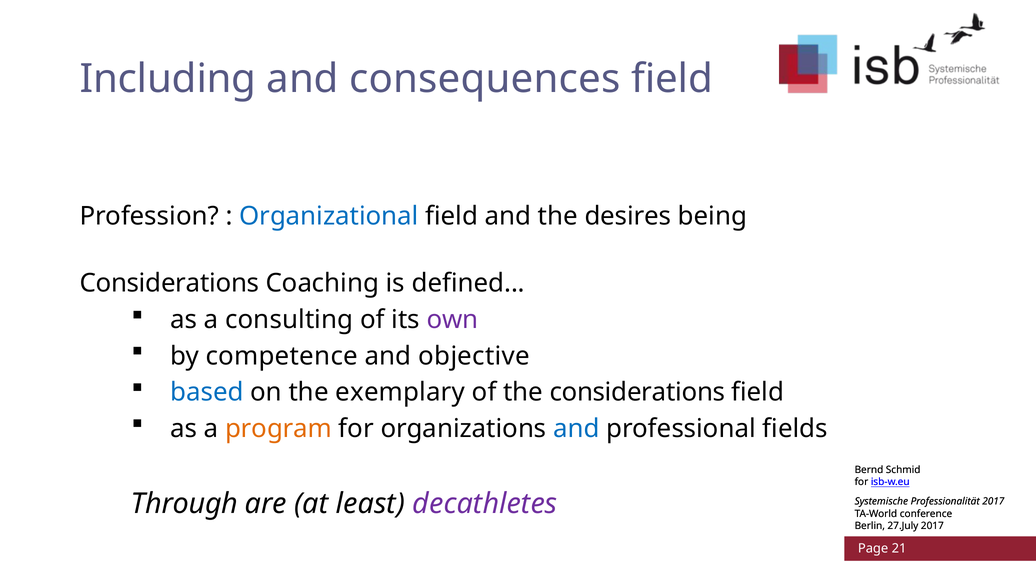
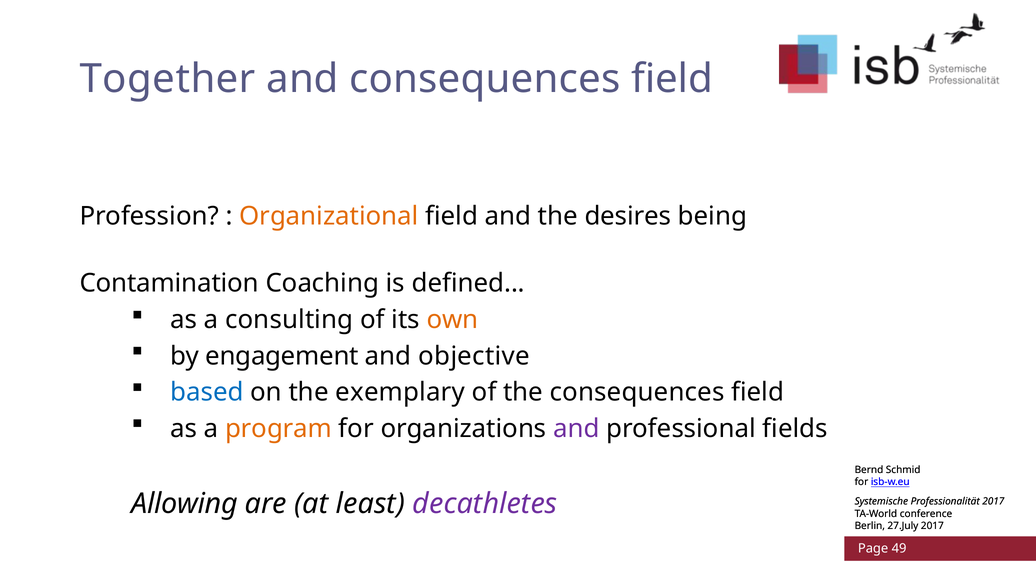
Including: Including -> Together (168, 79)
Organizational colour: blue -> orange (329, 216)
Considerations: Considerations -> Contamination (169, 283)
own colour: purple -> orange (452, 320)
competence: competence -> engagement (282, 356)
the considerations: considerations -> consequences (637, 392)
and colour: blue -> purple (576, 428)
Through: Through -> Allowing (185, 503)
21: 21 -> 49 (899, 548)
